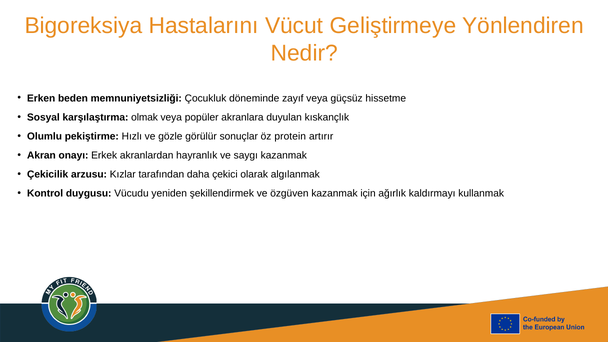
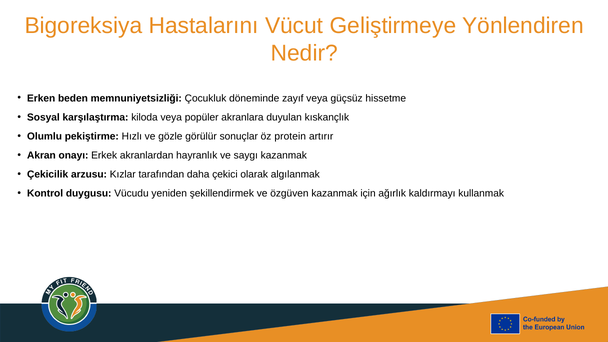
olmak: olmak -> kiloda (145, 117)
